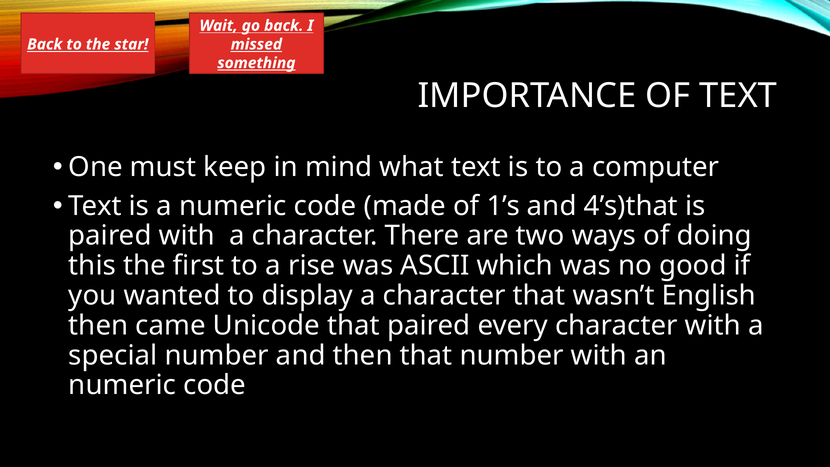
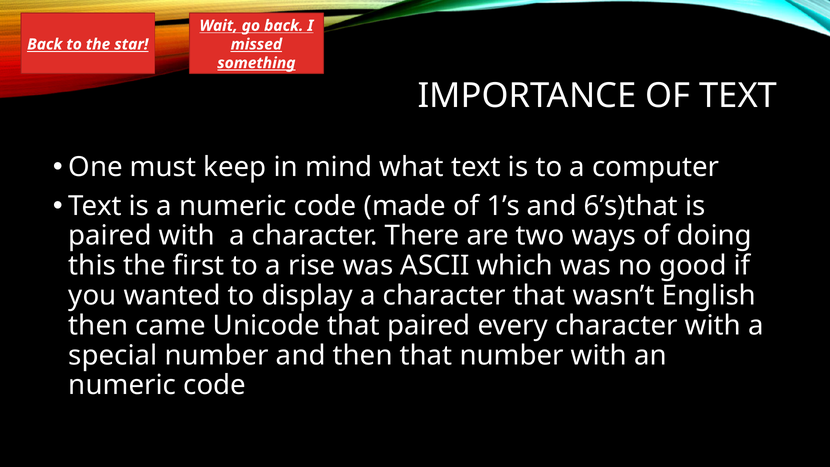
4’s)that: 4’s)that -> 6’s)that (631, 206)
